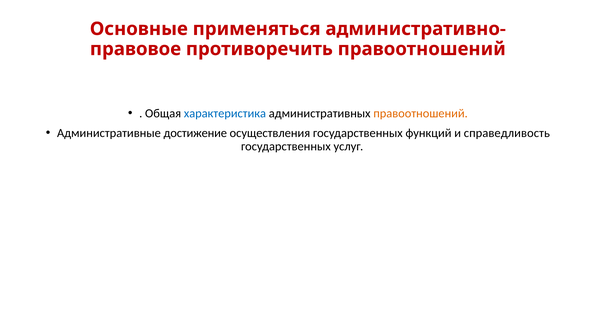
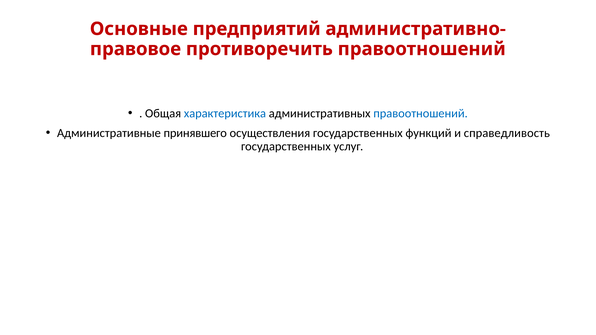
применяться: применяться -> предприятий (257, 29)
правоотношений colour: orange -> blue (421, 113)
достижение: достижение -> принявшего (195, 133)
